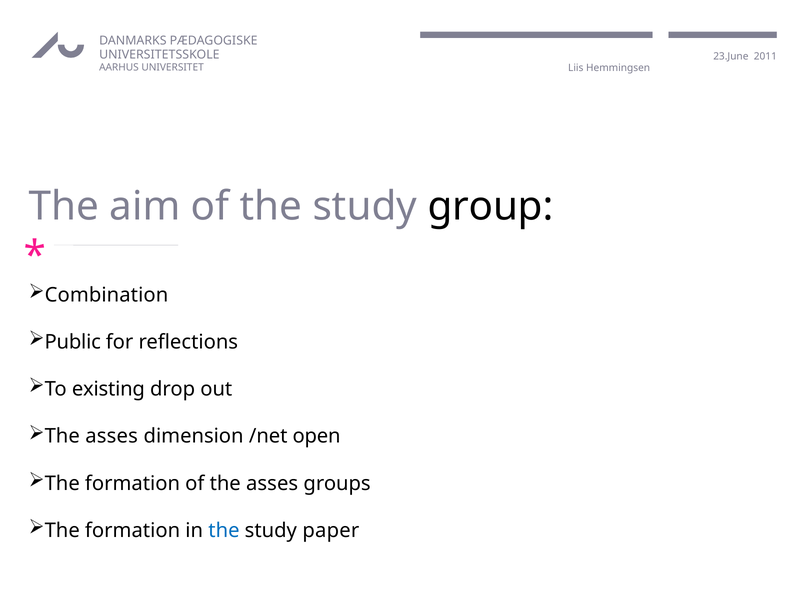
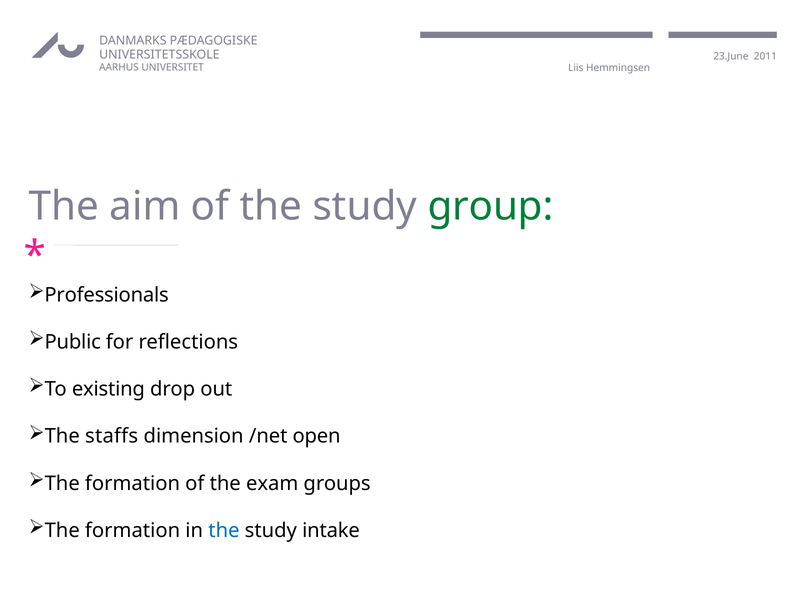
group colour: black -> green (491, 207)
Combination: Combination -> Professionals (107, 295)
asses: asses -> staffs (112, 437)
of the asses: asses -> exam (272, 484)
paper: paper -> intake (331, 531)
